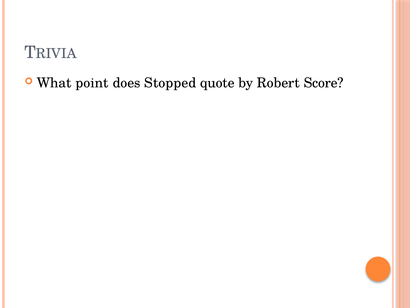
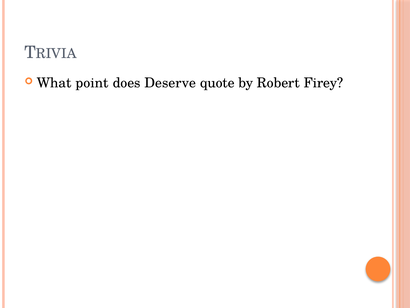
Stopped: Stopped -> Deserve (170, 83)
Score: Score -> Firey (324, 83)
